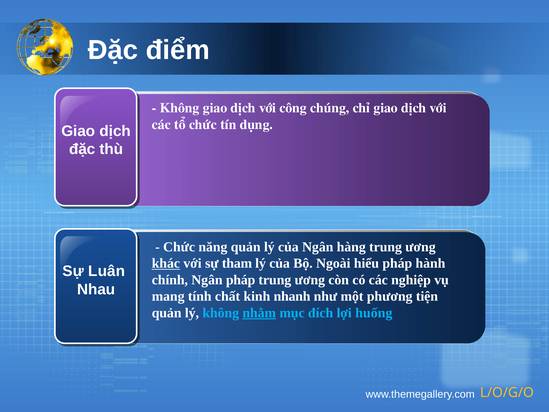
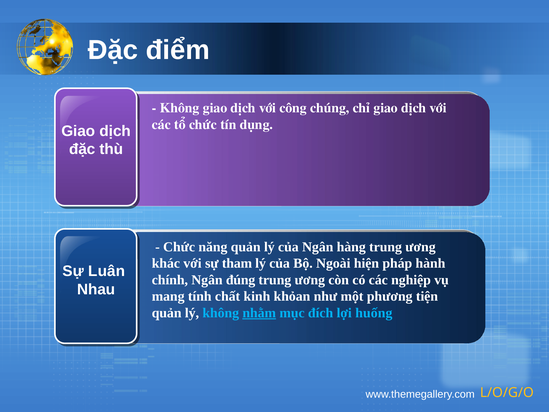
khác underline: present -> none (166, 263)
hiểu: hiểu -> hiện (366, 263)
Ngân pháp: pháp -> đúng (241, 280)
nhanh: nhanh -> khỏan (292, 296)
